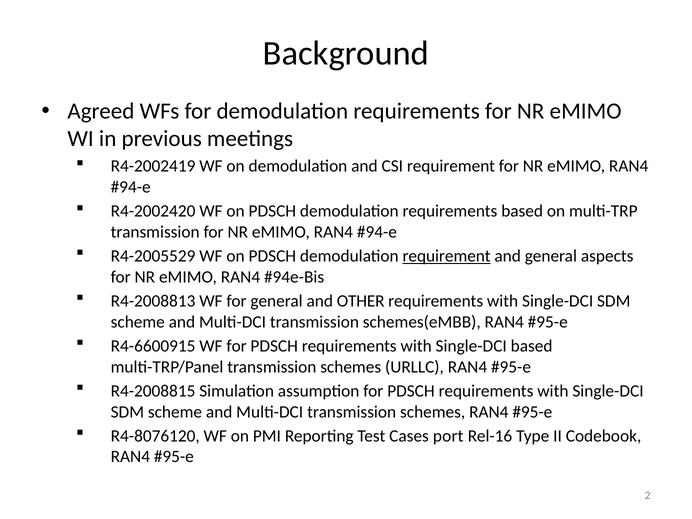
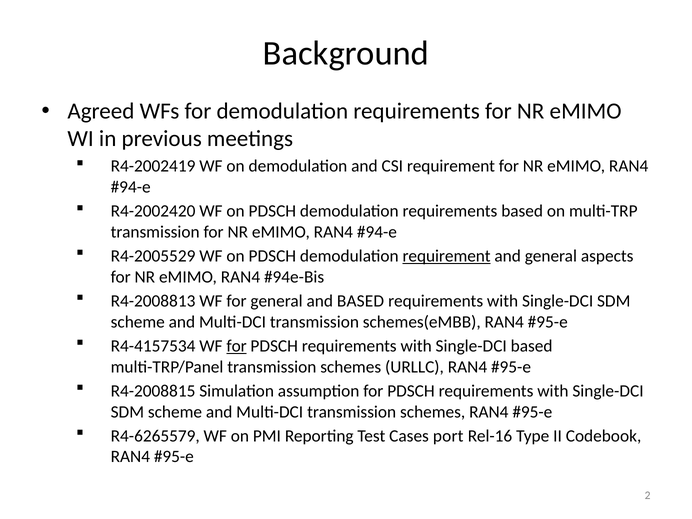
and OTHER: OTHER -> BASED (361, 301)
R4-6600915: R4-6600915 -> R4-4157534 (153, 346)
for underline: none -> present (237, 346)
R4-8076120: R4-8076120 -> R4-6265579 (155, 436)
